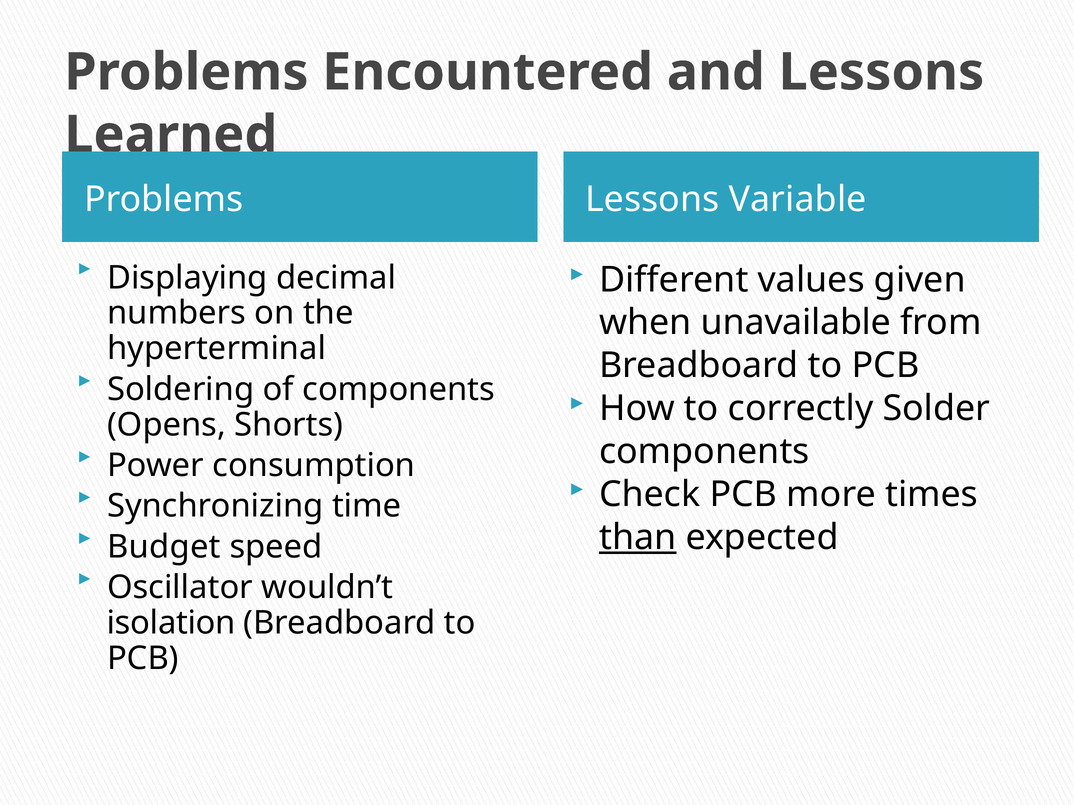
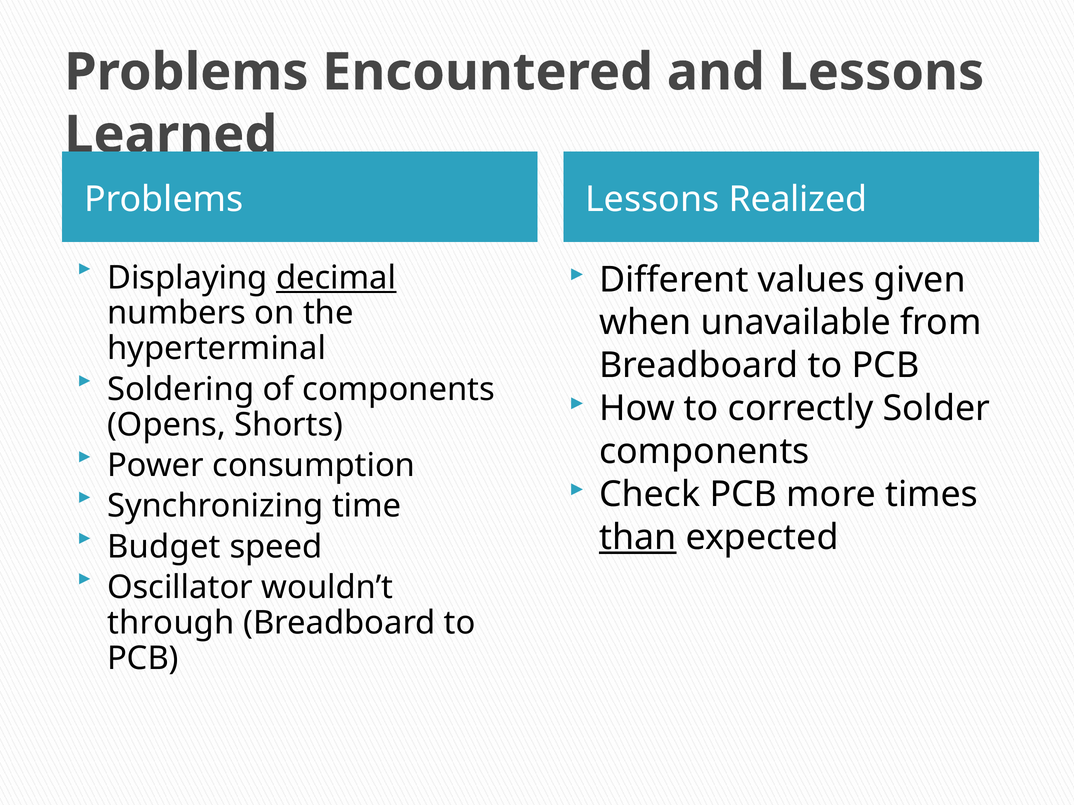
Variable: Variable -> Realized (798, 199)
decimal underline: none -> present (336, 278)
isolation: isolation -> through (171, 623)
